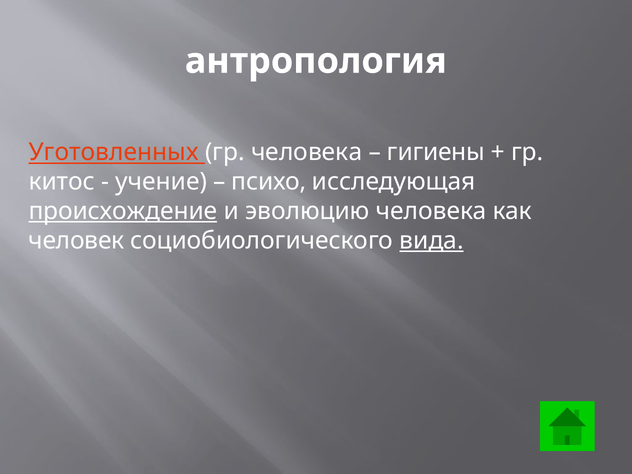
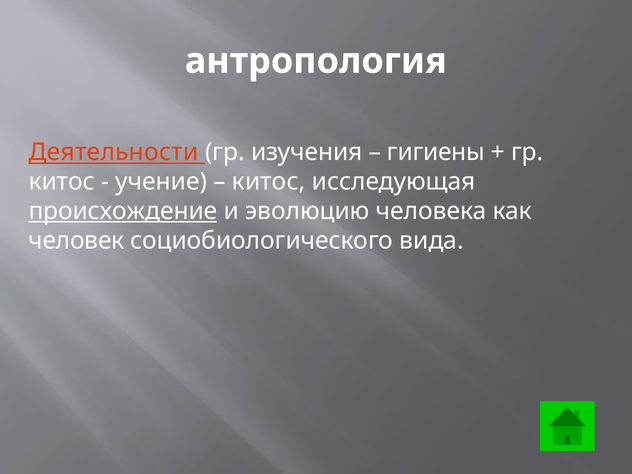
Уготовленных: Уготовленных -> Деятельности (114, 152)
гр человека: человека -> изучения (307, 152)
психо: психо -> китос (269, 182)
вида underline: present -> none (432, 241)
